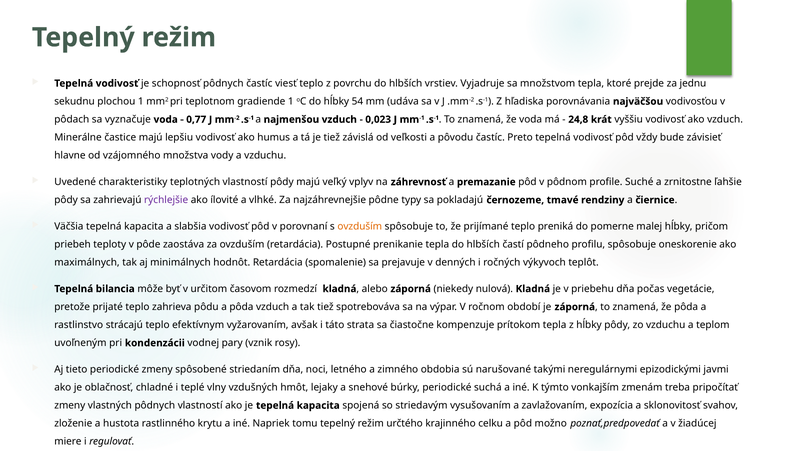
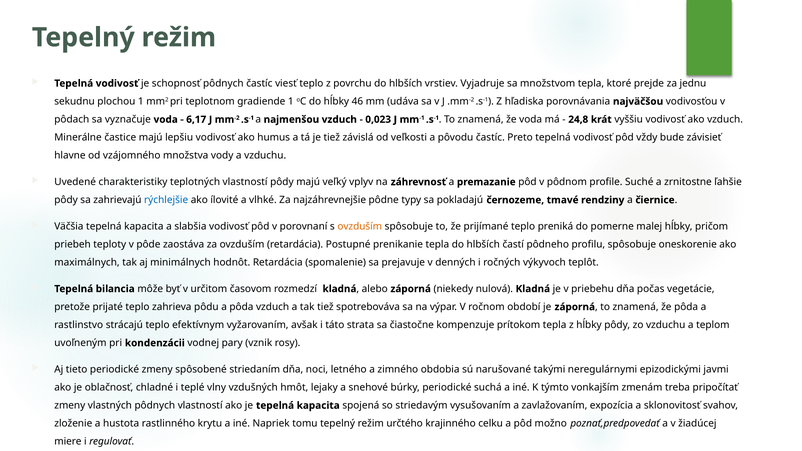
54: 54 -> 46 (357, 101)
0,77: 0,77 -> 6,17 (196, 120)
rýchlejšie colour: purple -> blue (166, 200)
